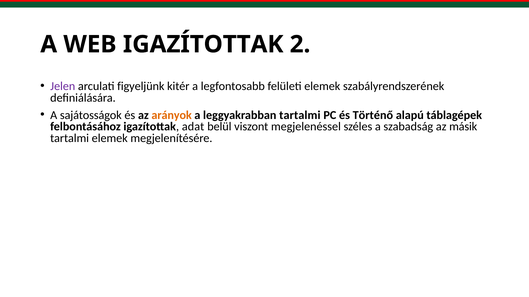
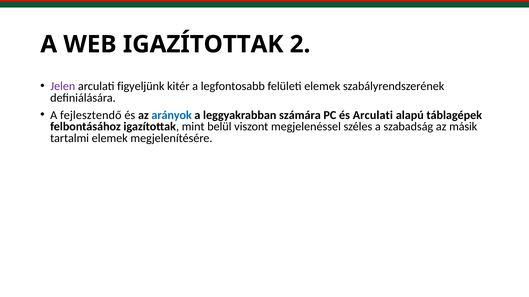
sajátosságok: sajátosságok -> fejlesztendő (91, 115)
arányok colour: orange -> blue (172, 115)
leggyakrabban tartalmi: tartalmi -> számára (300, 115)
és Történő: Történő -> Arculati (373, 115)
adat: adat -> mint (193, 127)
